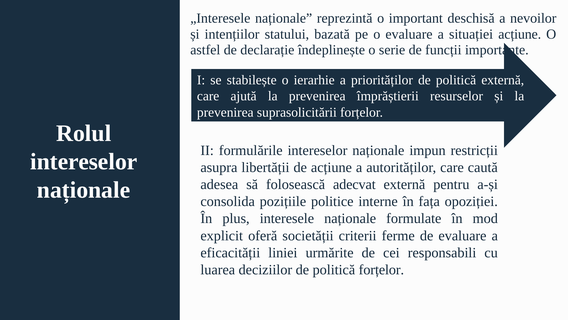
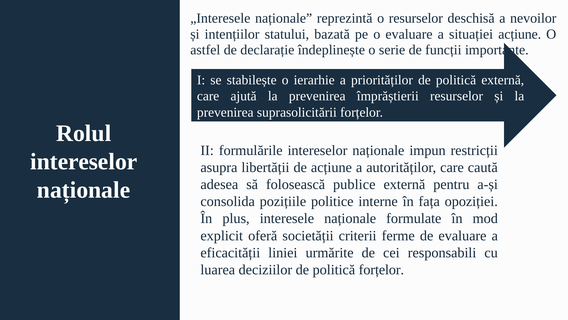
o important: important -> resurselor (416, 18)
adecvat: adecvat -> publice (354, 184)
